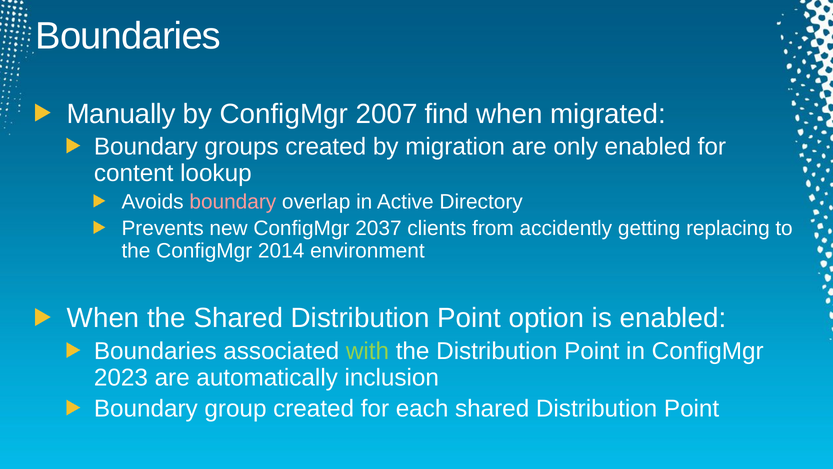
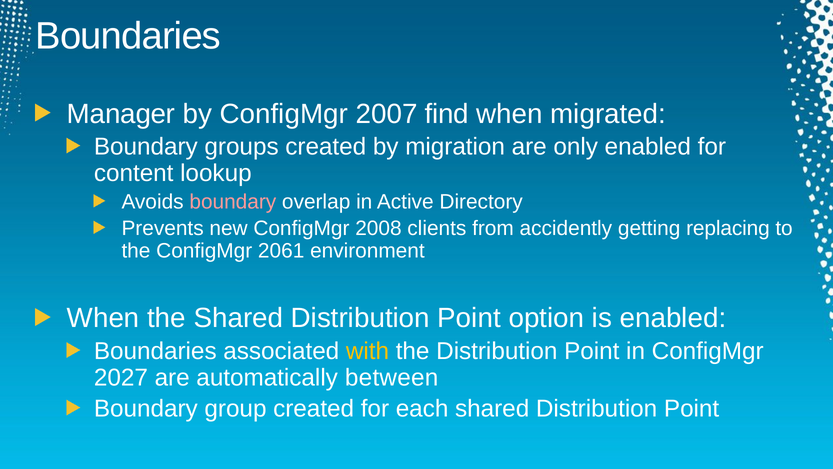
Manually: Manually -> Manager (121, 114)
2037: 2037 -> 2008 (378, 228)
2014: 2014 -> 2061 (281, 251)
with colour: light green -> yellow (368, 351)
2023: 2023 -> 2027 (121, 377)
inclusion: inclusion -> between (392, 377)
